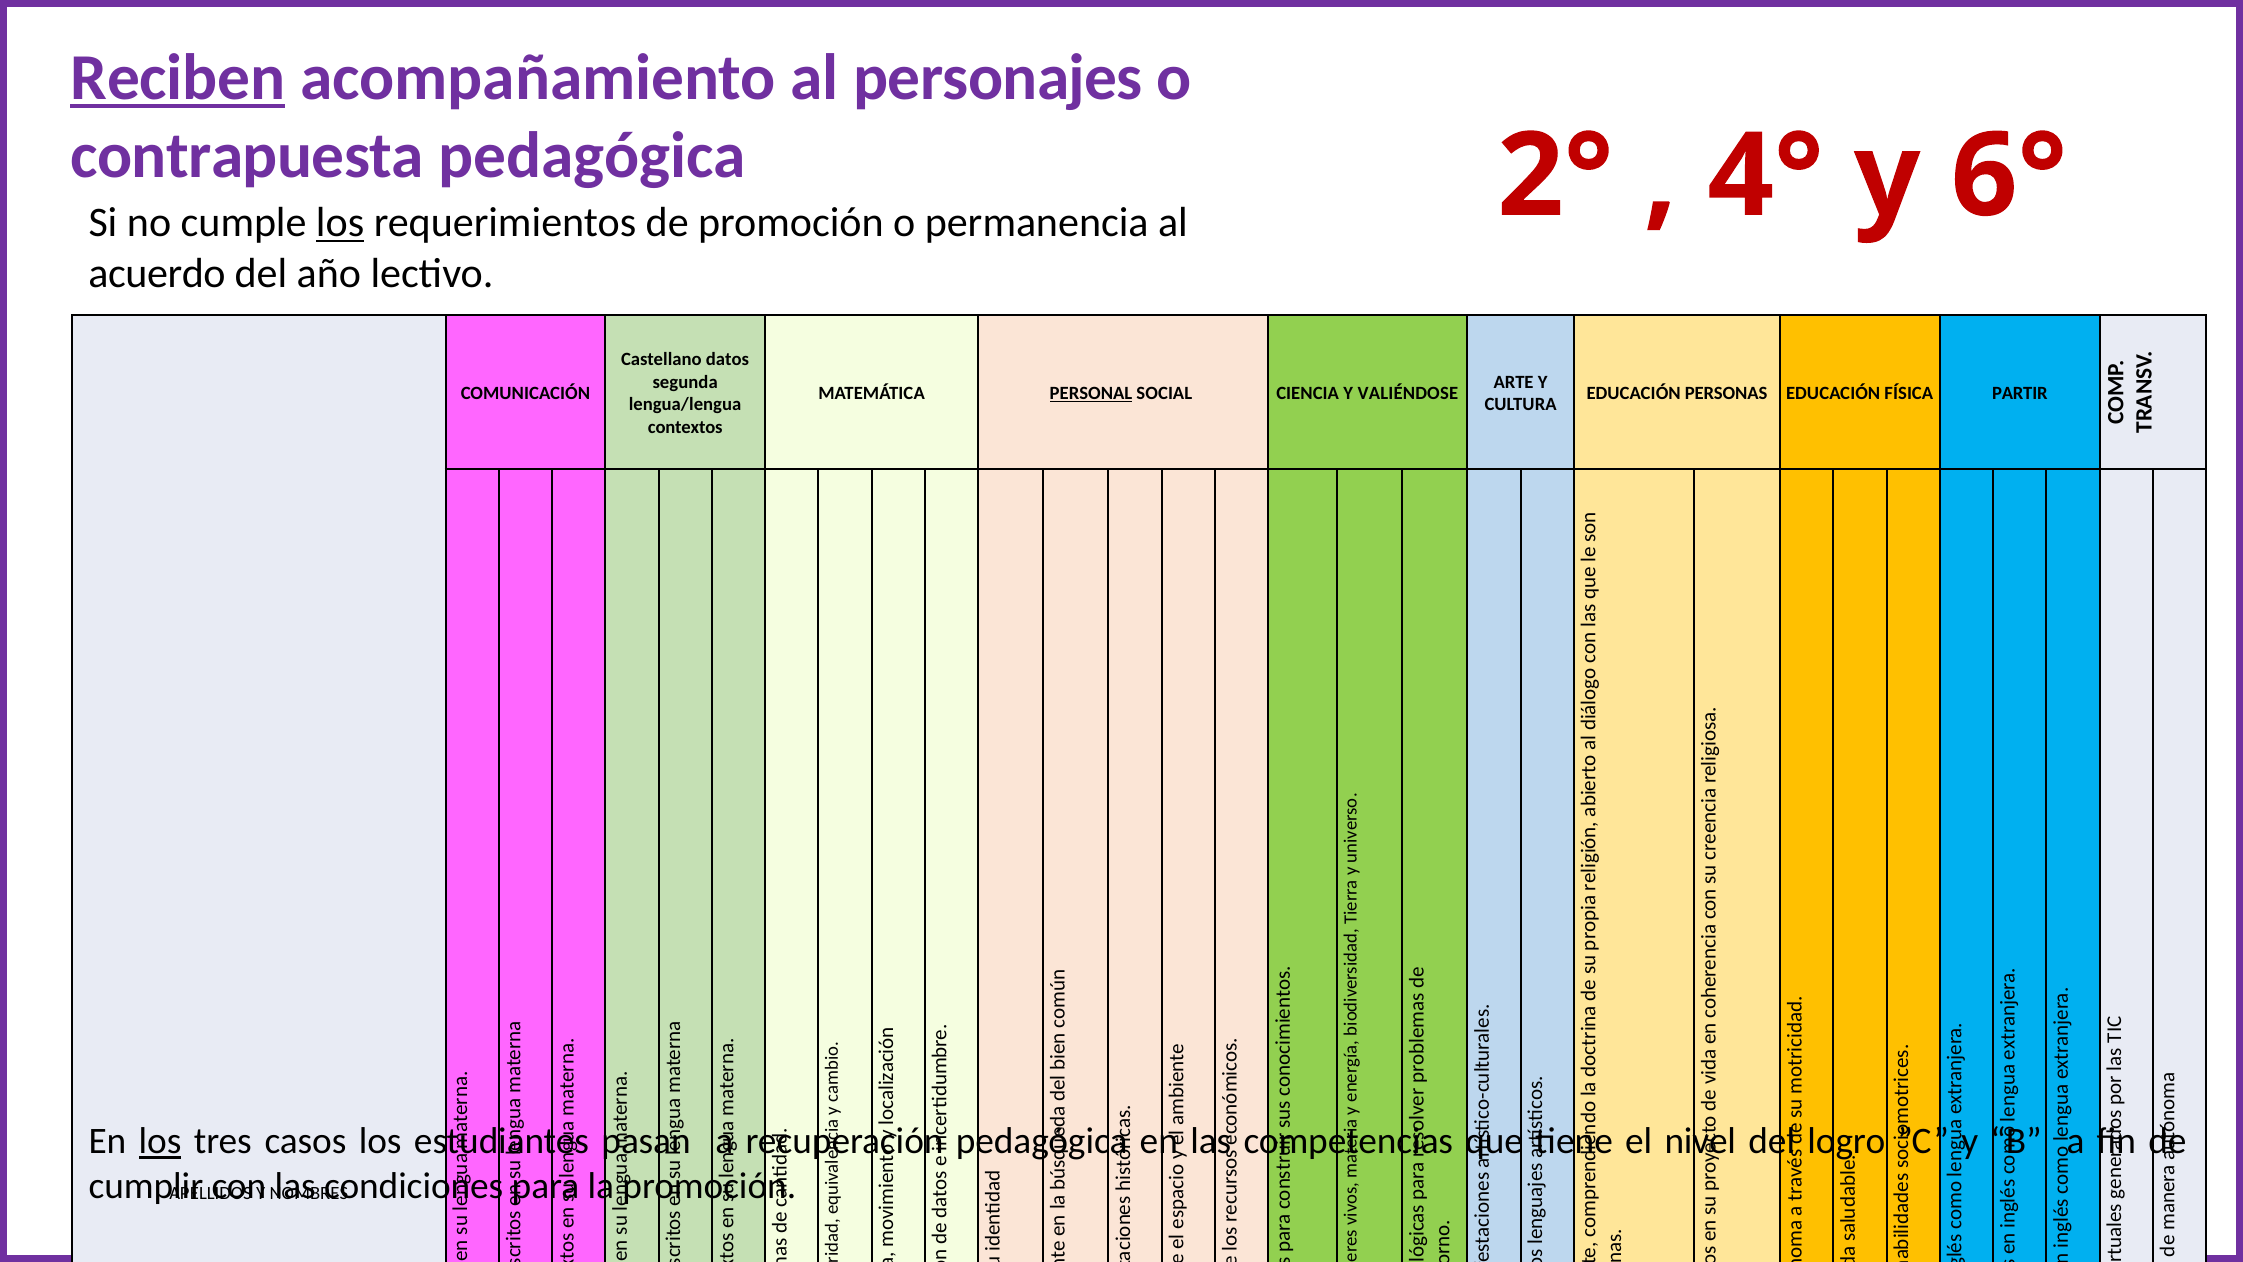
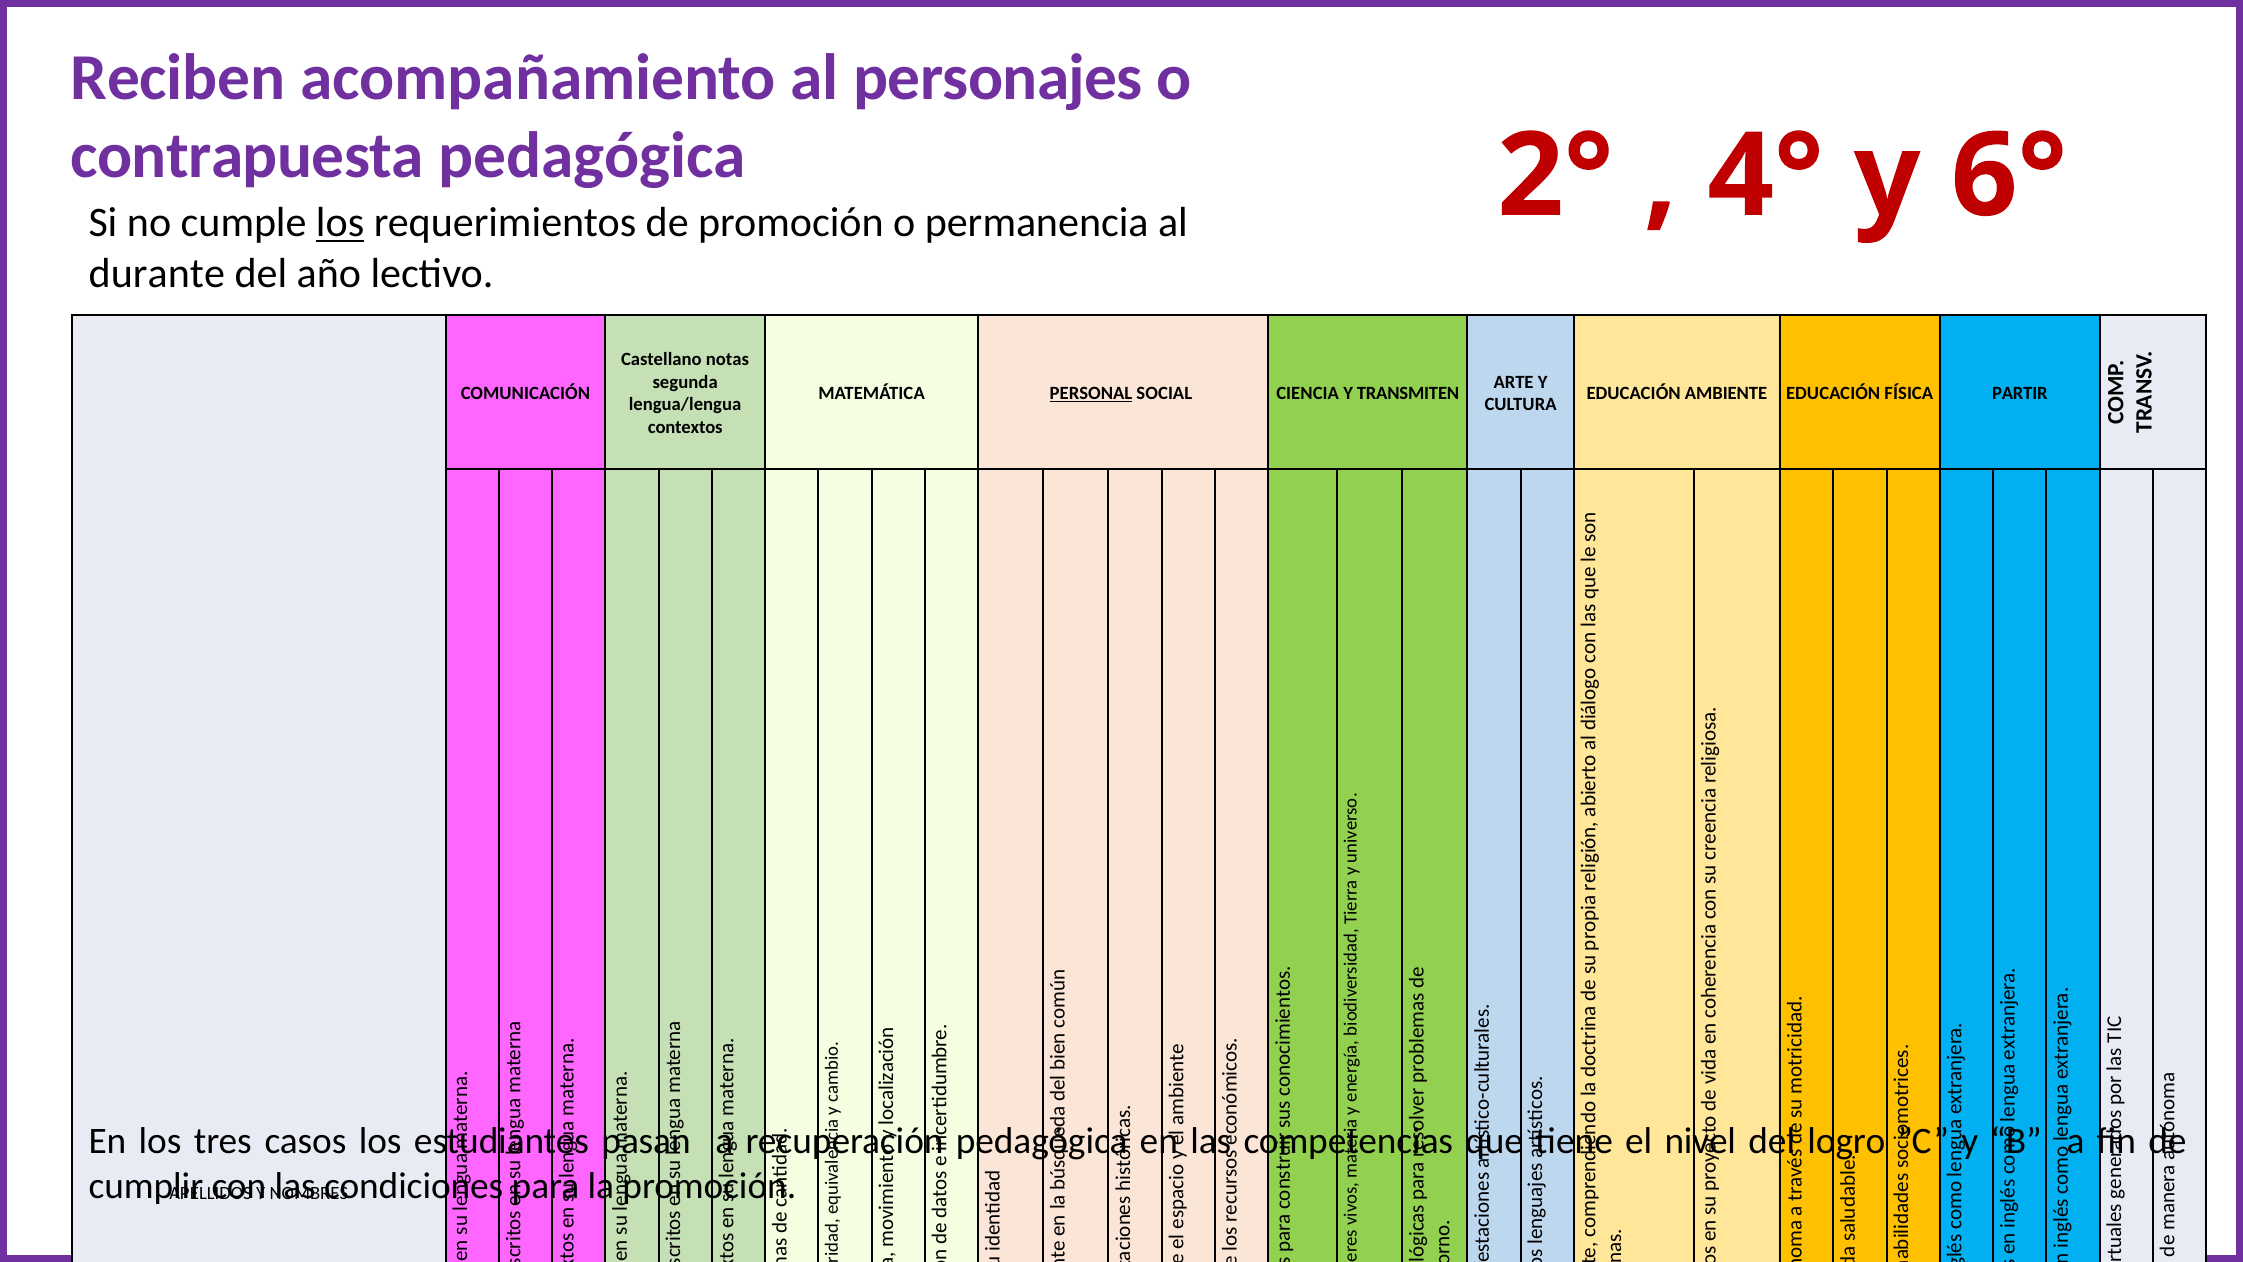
Reciben underline: present -> none (178, 77)
acuerdo: acuerdo -> durante (157, 273)
datos: datos -> notas (727, 359)
VALIÉNDOSE: VALIÉNDOSE -> TRANSMITEN (1408, 393)
PERSONAS: PERSONAS -> AMBIENTE (1726, 393)
los underline: present -> none (160, 1141)
